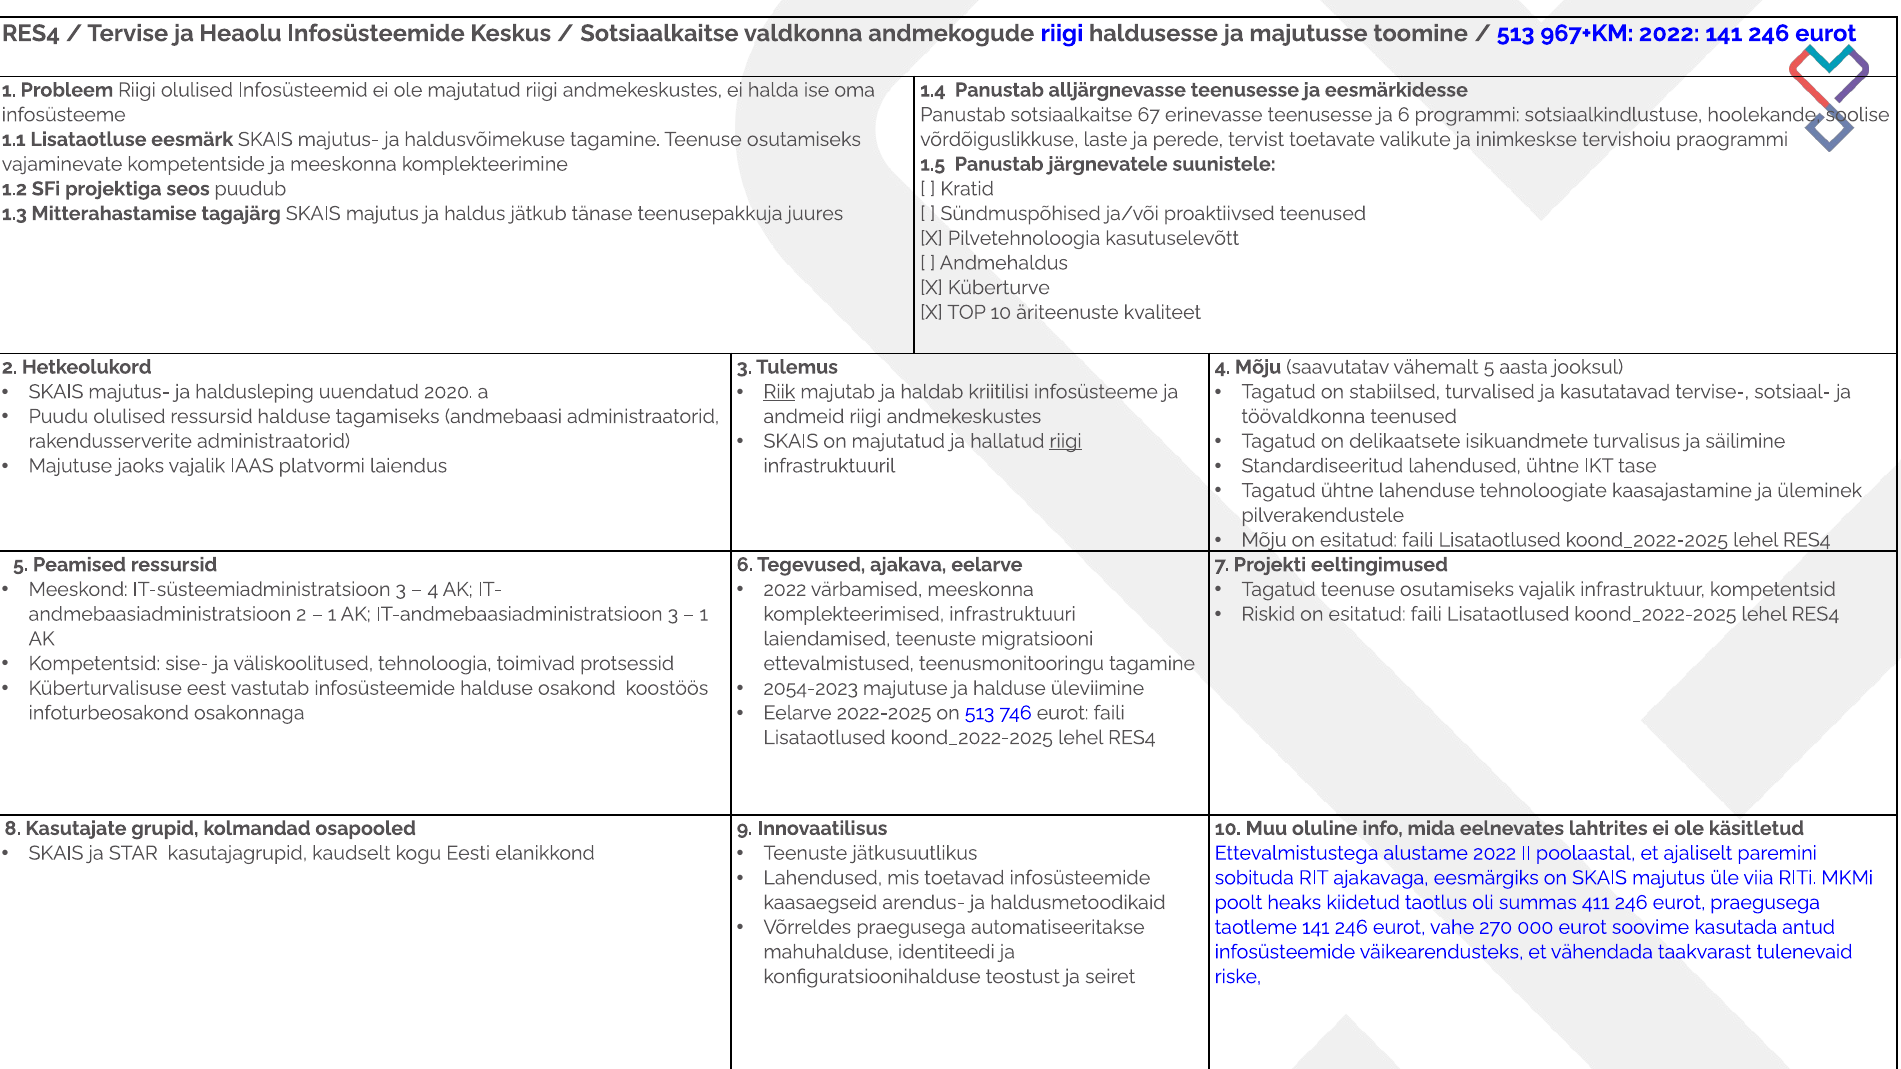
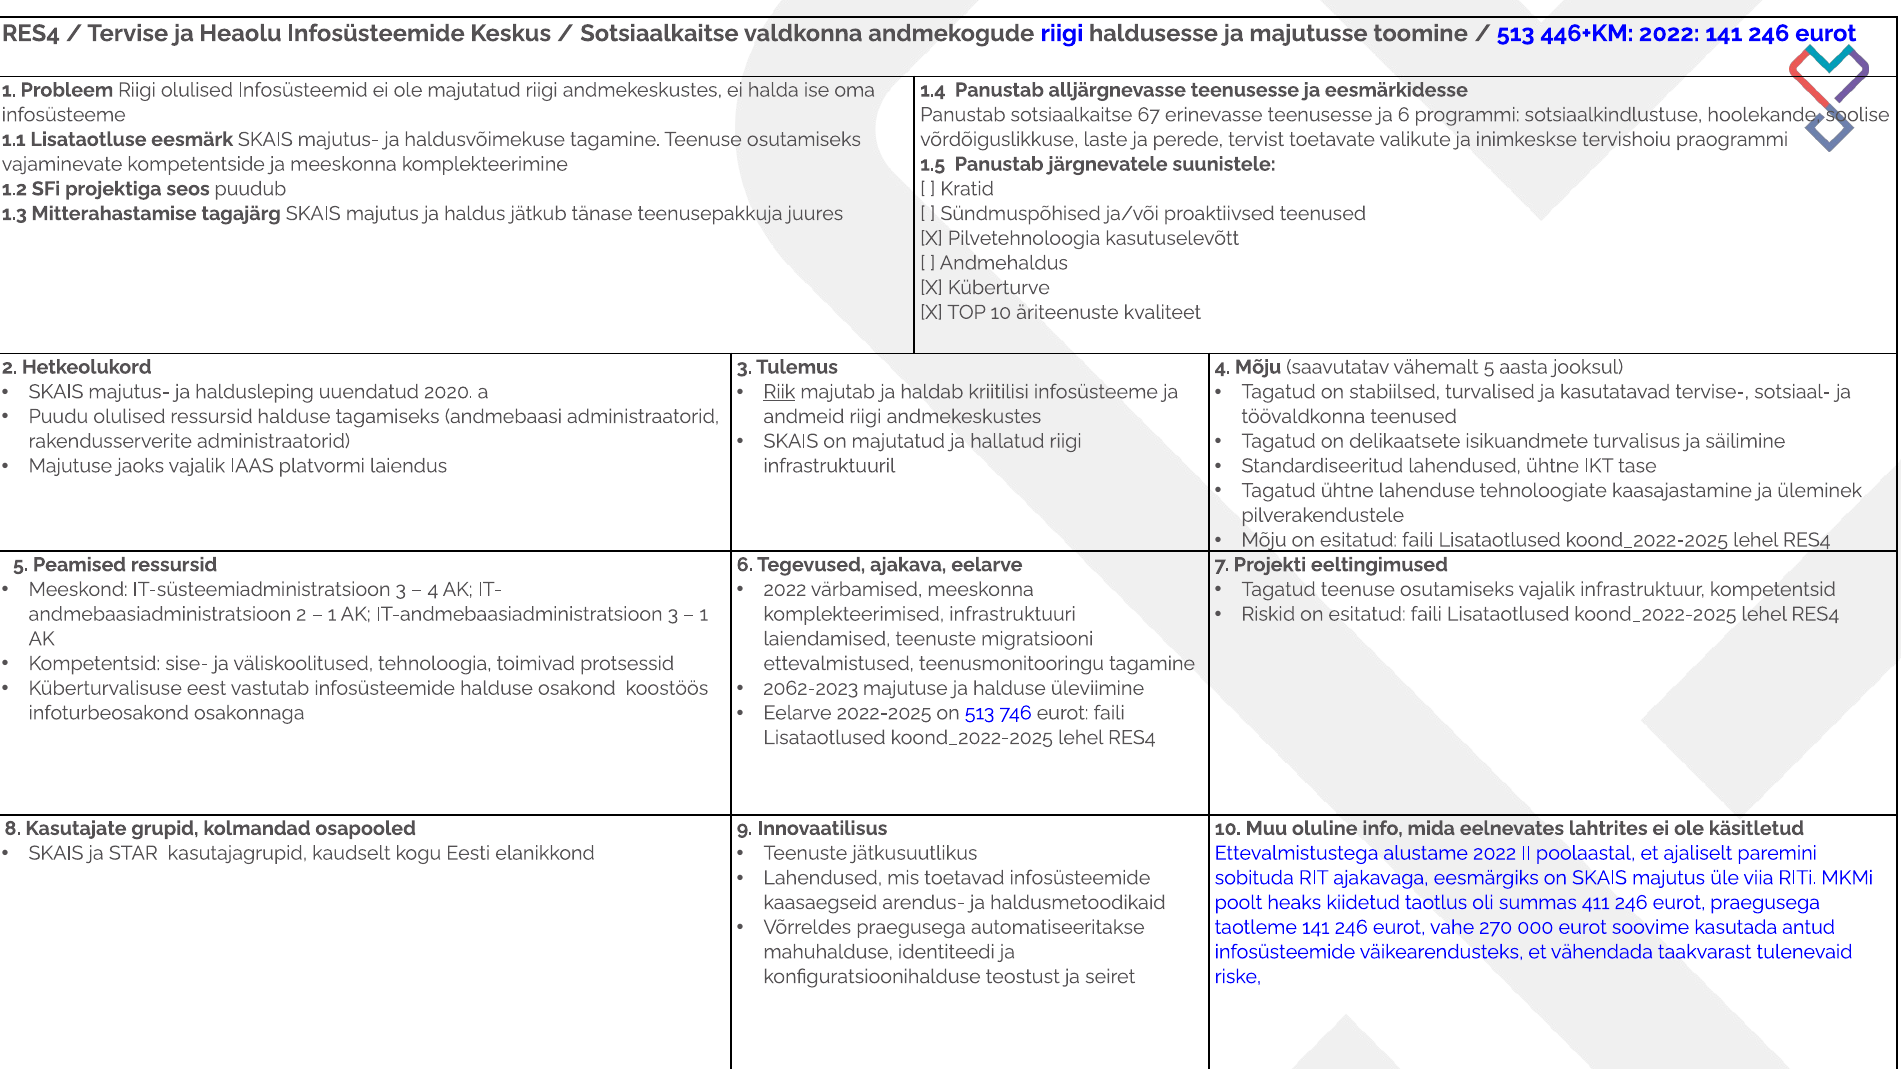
967+KM: 967+KM -> 446+KM (1587, 33)
riigi underline: present -> none (1066, 441)
2054-2023: 2054-2023 -> 2062-2023 (811, 688)
